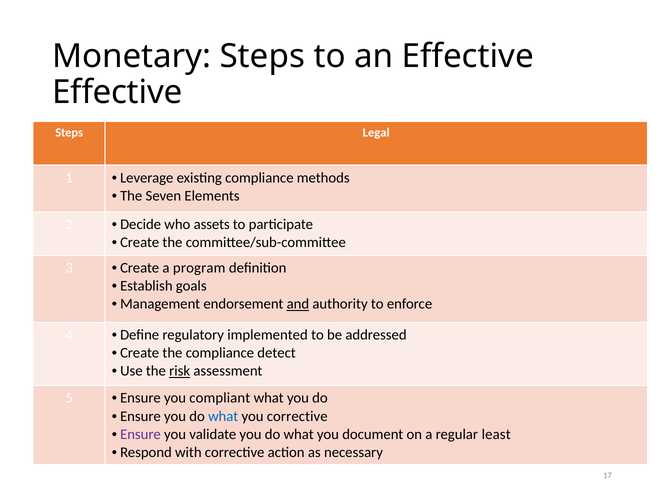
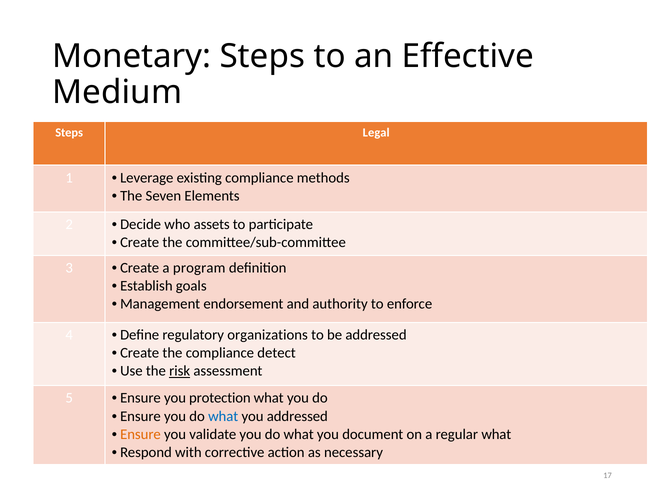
Effective: Effective -> Medium (117, 92)
and underline: present -> none (298, 304)
implemented: implemented -> organizations (268, 335)
compliant: compliant -> protection (220, 398)
you corrective: corrective -> addressed (297, 416)
Ensure colour: purple -> orange (140, 434)
regular least: least -> what (496, 434)
